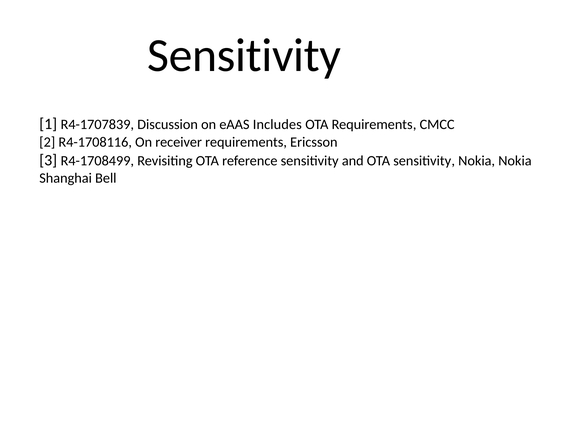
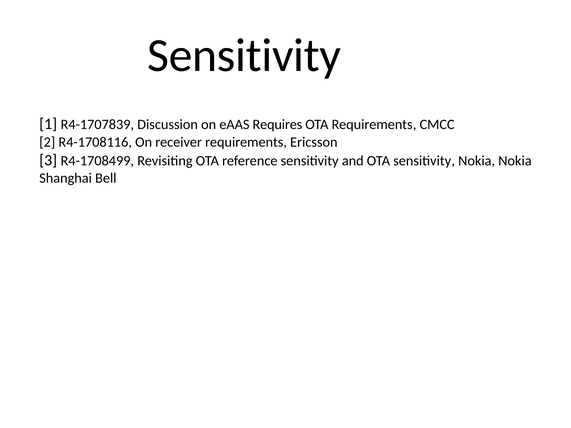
Includes: Includes -> Requires (277, 125)
